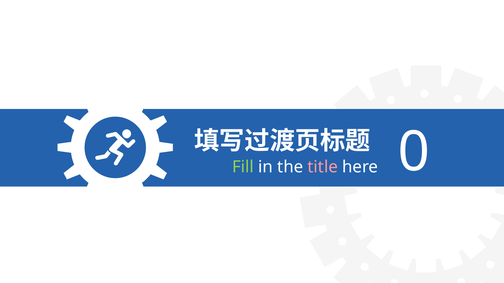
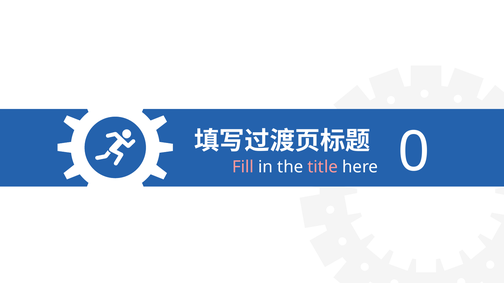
Fill colour: light green -> pink (243, 167)
